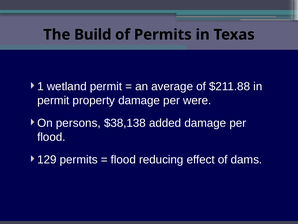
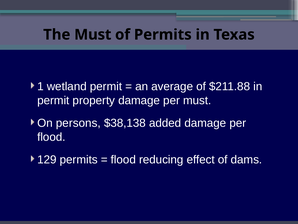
The Build: Build -> Must (93, 35)
per were: were -> must (197, 100)
